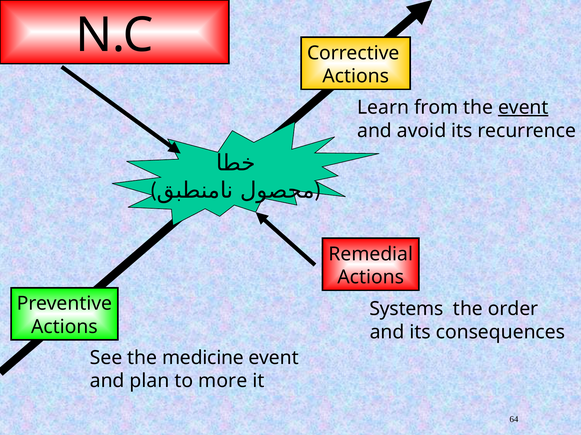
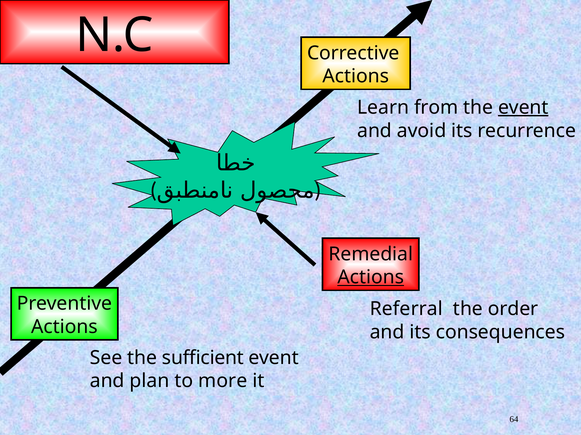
Actions underline: none -> present (371, 278)
Systems: Systems -> Referral (406, 309)
medicine: medicine -> sufficient (203, 358)
